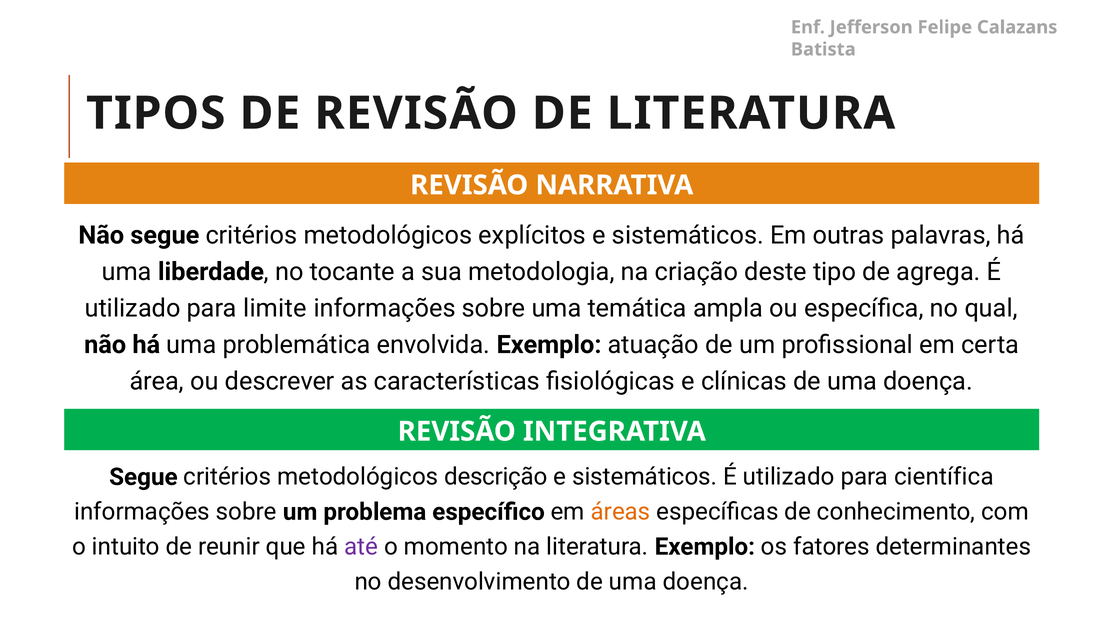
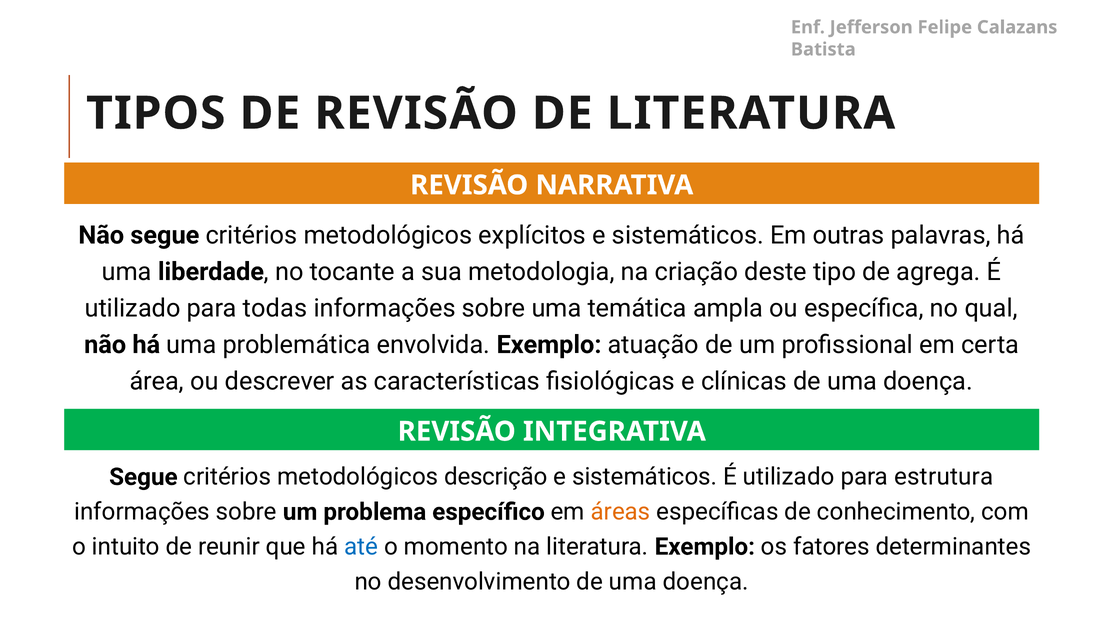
limite: limite -> todas (275, 308)
científica: científica -> estrutura (944, 477)
até colour: purple -> blue (361, 546)
